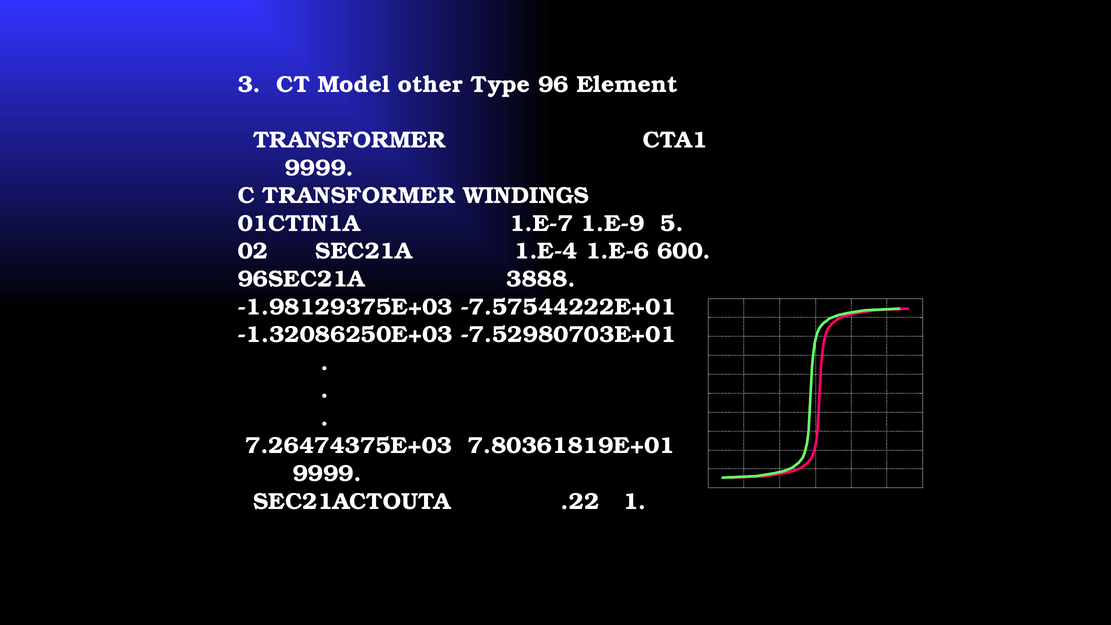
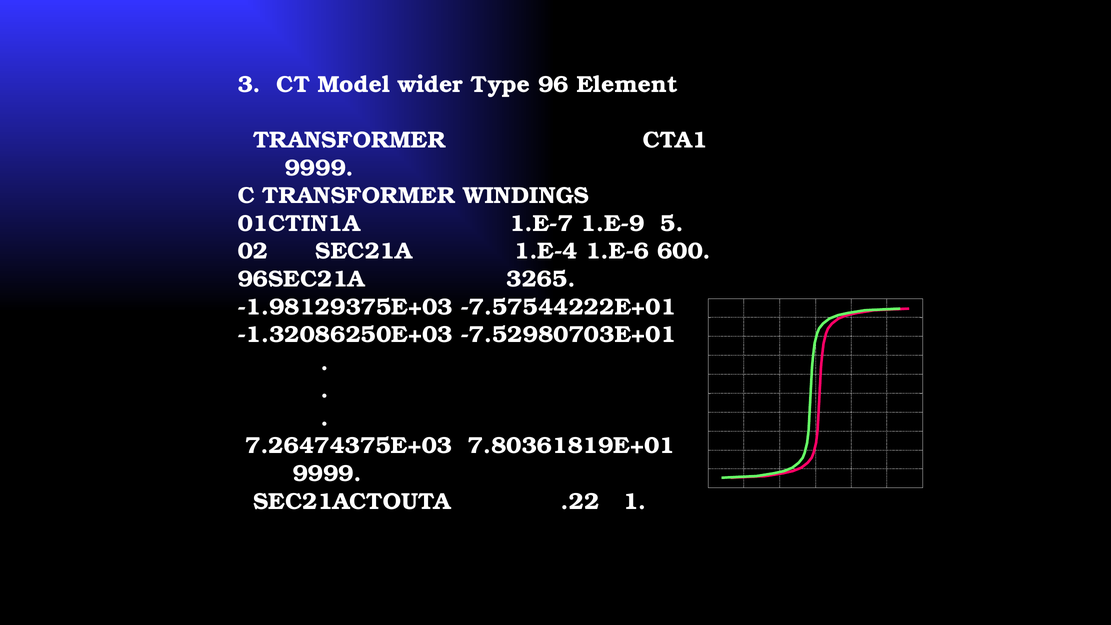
other: other -> wider (430, 85)
3888: 3888 -> 3265 (541, 279)
